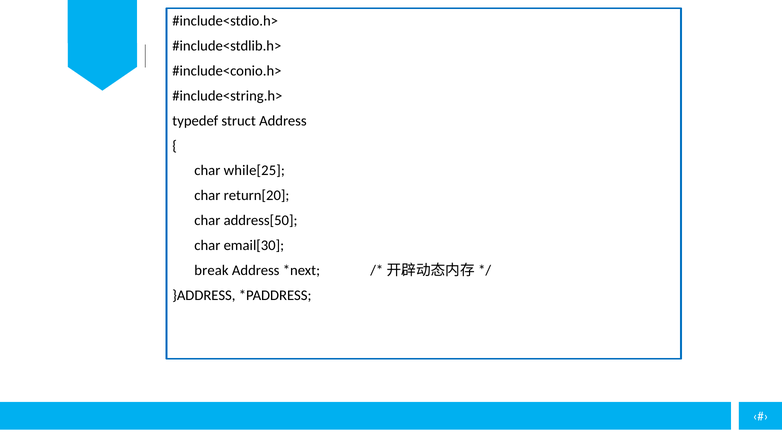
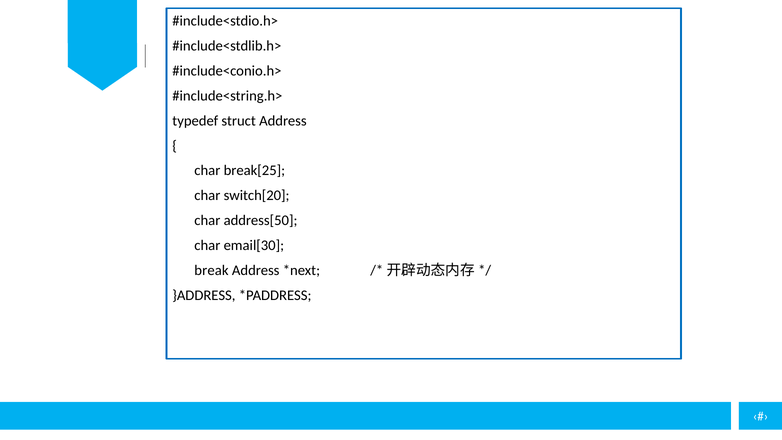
while[25: while[25 -> break[25 (254, 171)
return[20: return[20 -> switch[20 (257, 196)
